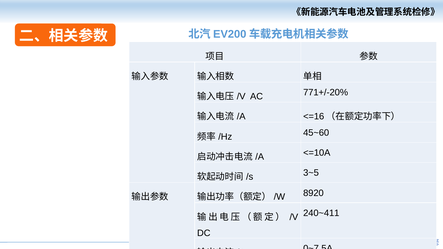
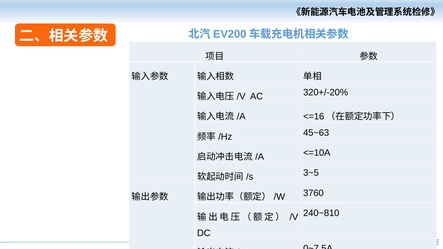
771+/-20%: 771+/-20% -> 320+/-20% (326, 93)
45~60: 45~60 -> 45~63 (316, 133)
8920: 8920 -> 3760 (313, 193)
240~411: 240~411 -> 240~810 (321, 213)
